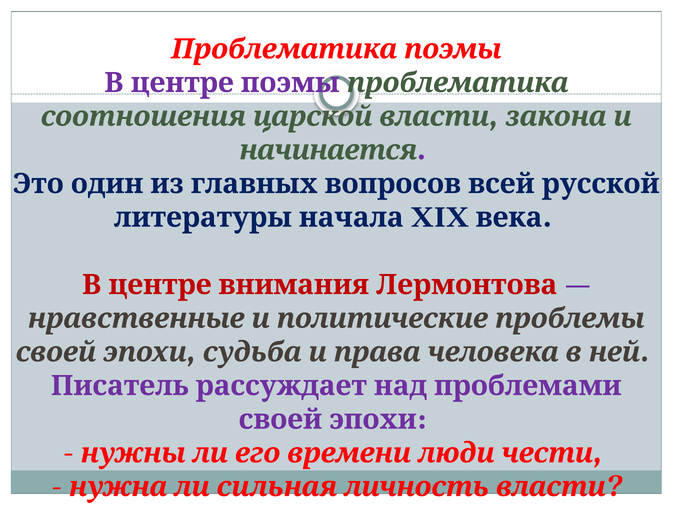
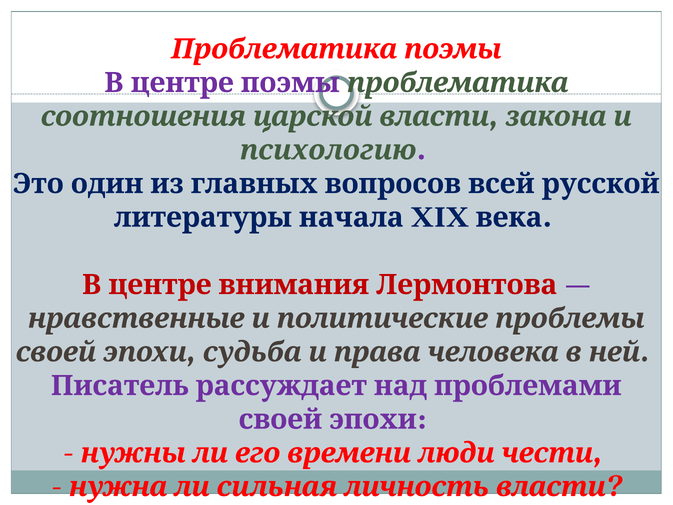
начинается: начинается -> психологию (328, 150)
